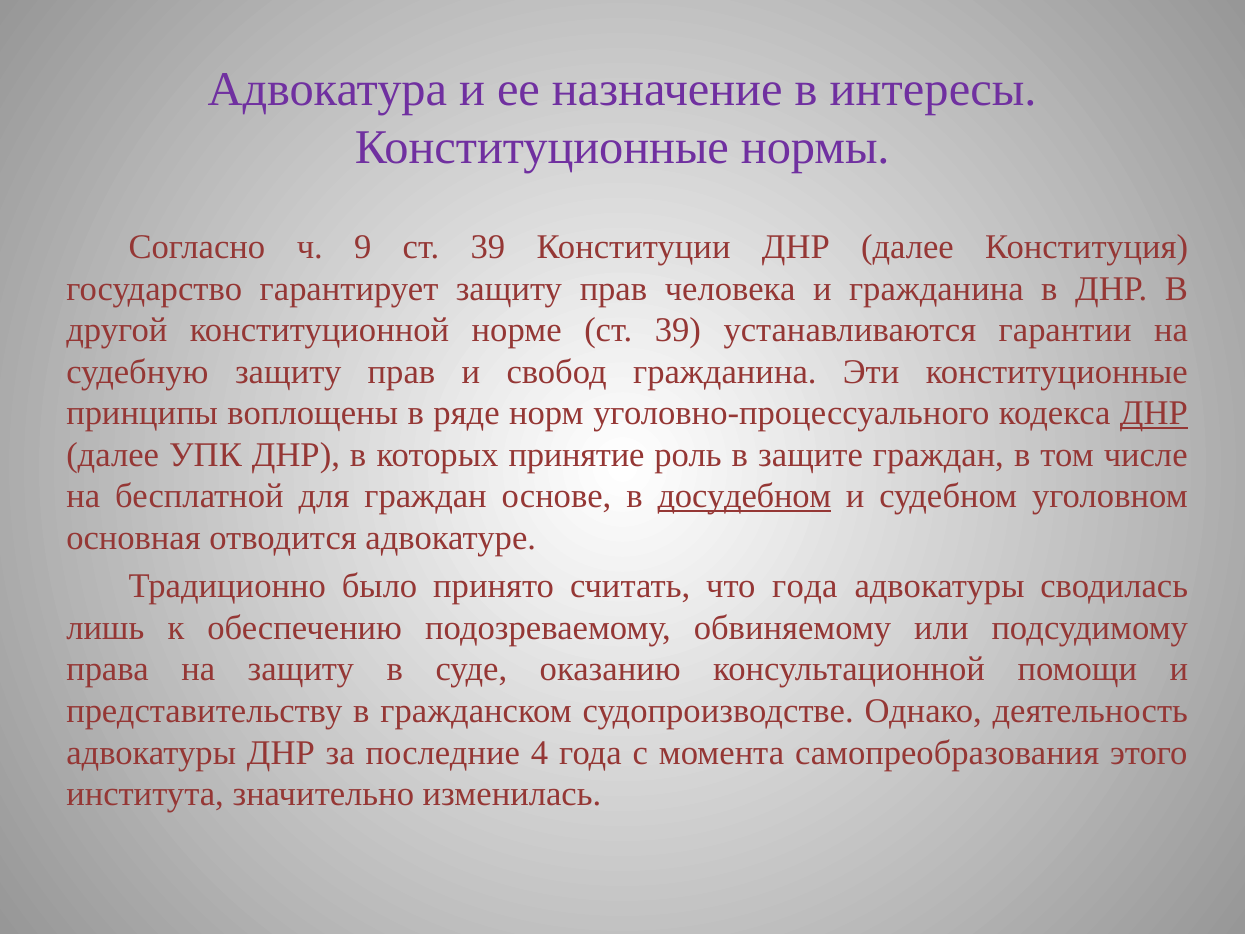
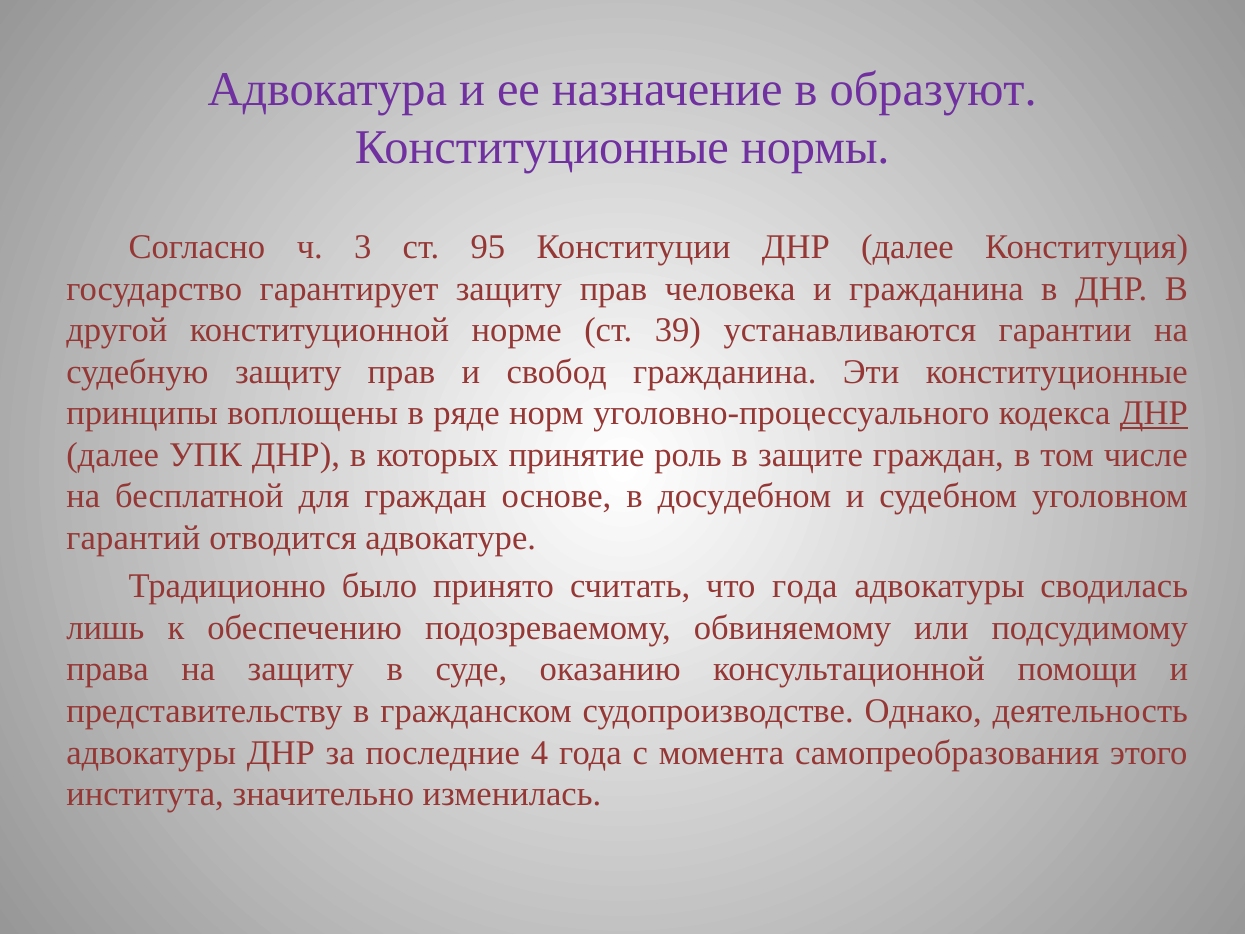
интересы: интересы -> образуют (933, 90)
9: 9 -> 3 (363, 247)
39: 39 -> 95 (488, 247)
досудебном underline: present -> none (744, 496)
основная: основная -> гарантий (133, 538)
